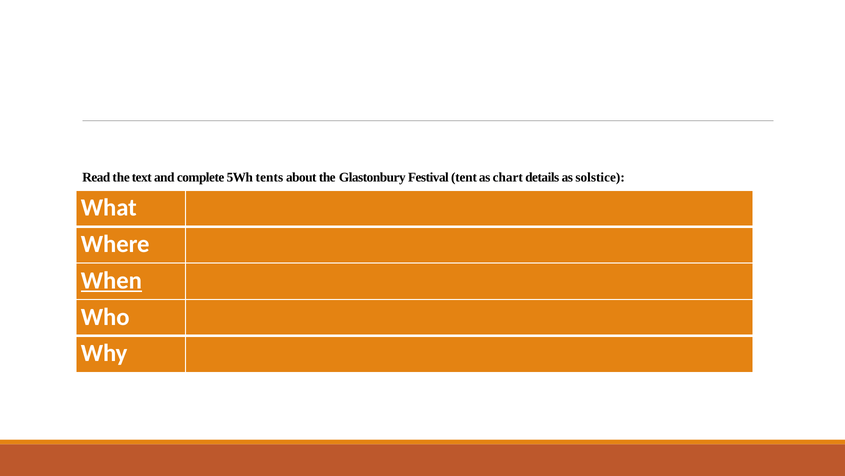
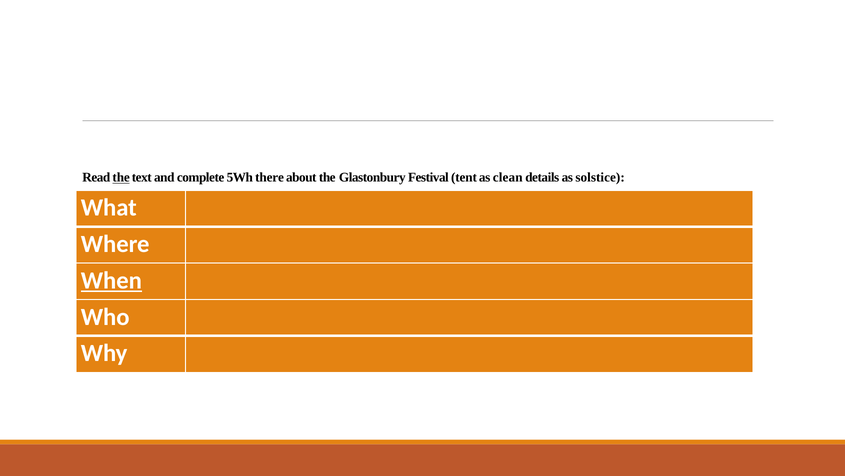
the underline: none -> present (121, 177)
tents: tents -> there (270, 177)
chart: chart -> clean (508, 177)
